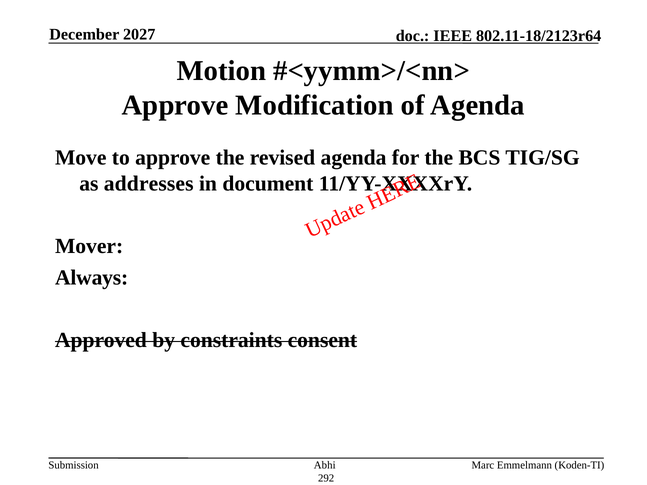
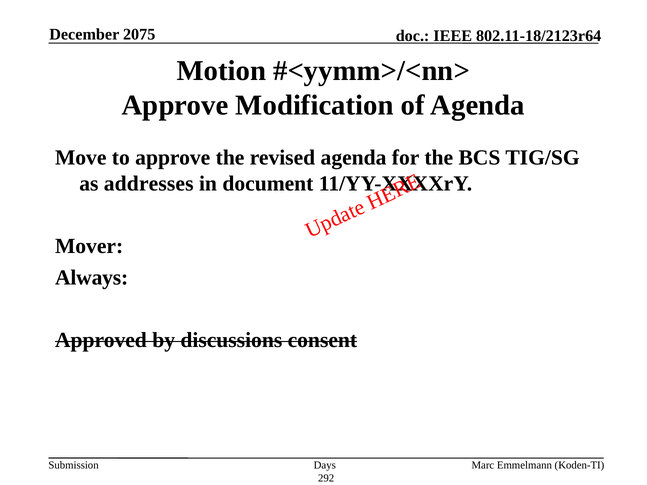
2027: 2027 -> 2075 (139, 34)
constraints: constraints -> discussions (231, 340)
Abhi: Abhi -> Days (325, 465)
